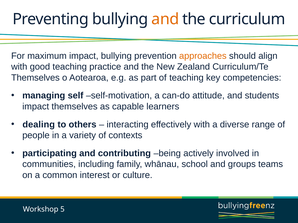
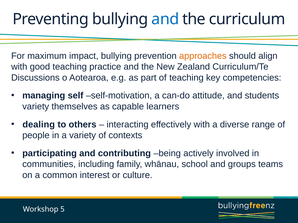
and colour: orange -> blue (165, 19)
Themselves: Themselves -> Discussions (35, 78)
impact: impact -> variety (36, 107)
